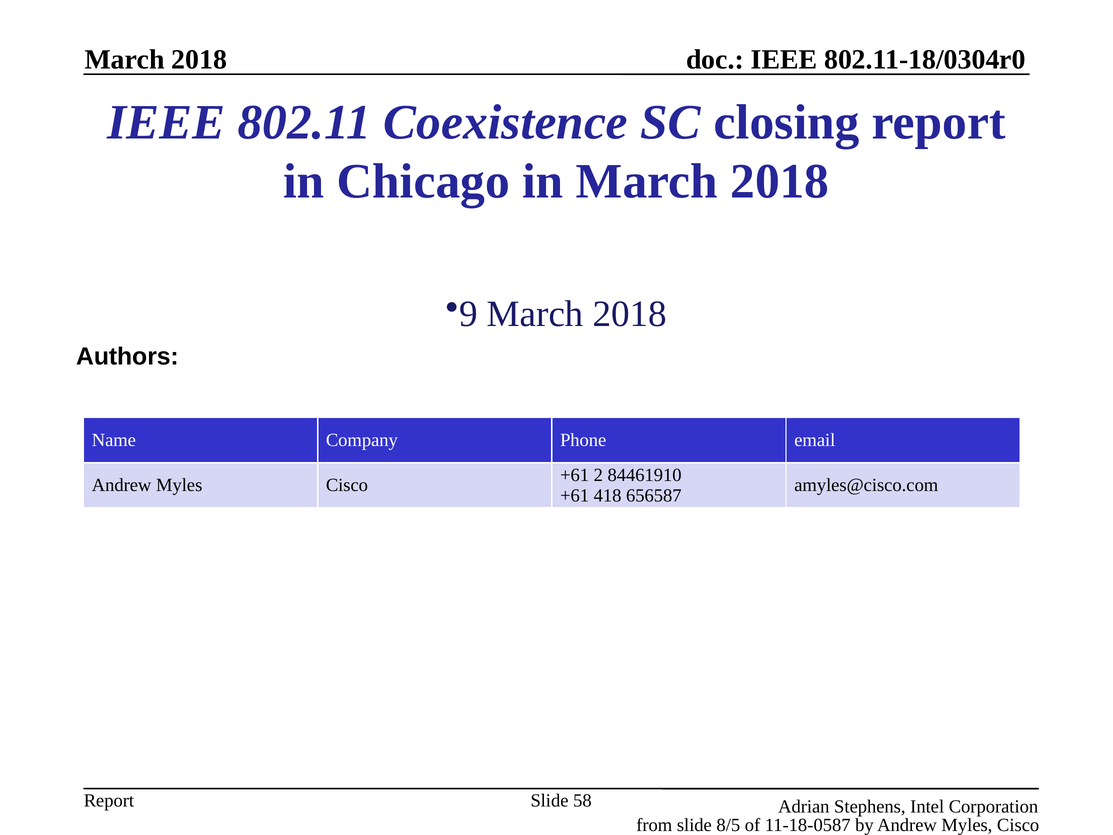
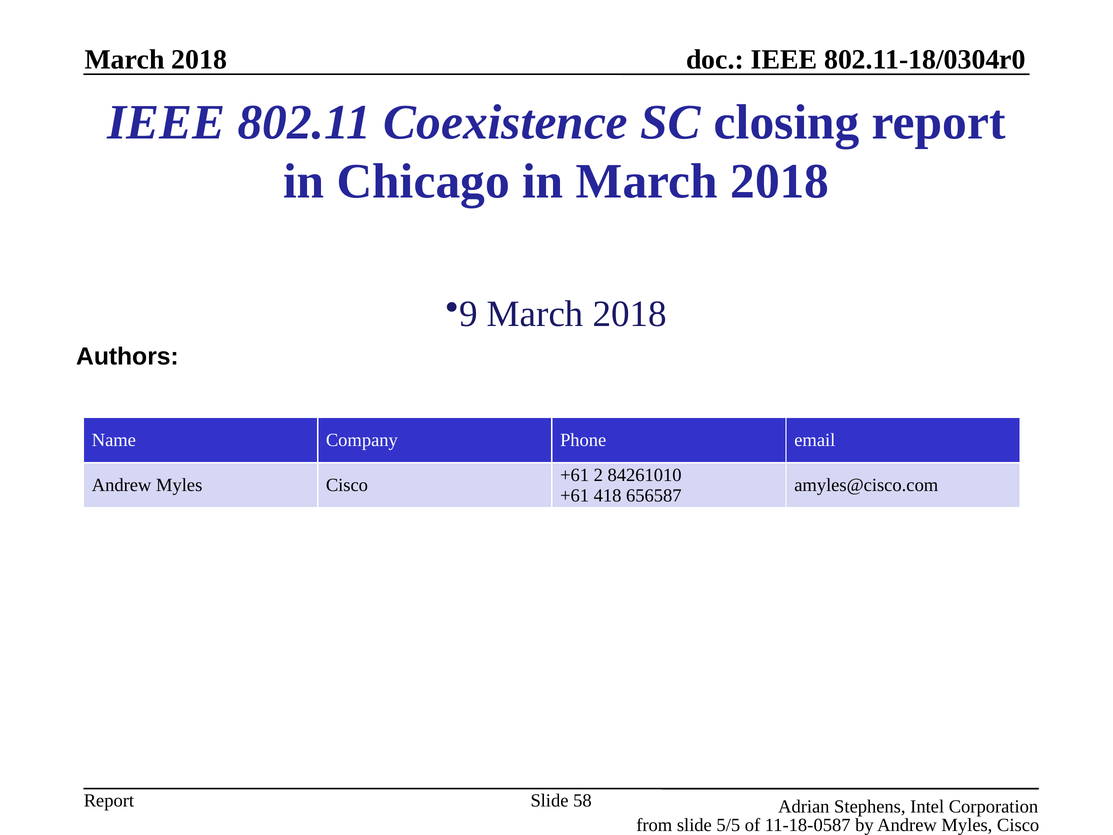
84461910: 84461910 -> 84261010 (645, 475)
8/5: 8/5 -> 5/5 (728, 825)
